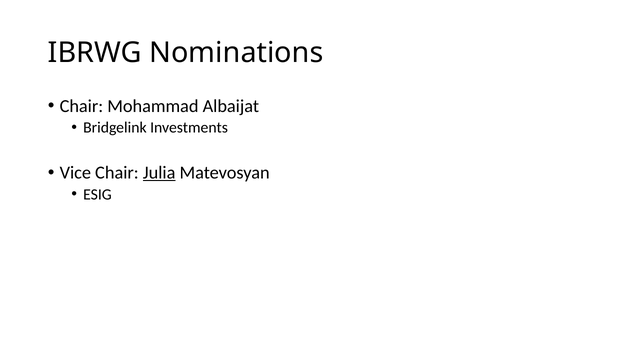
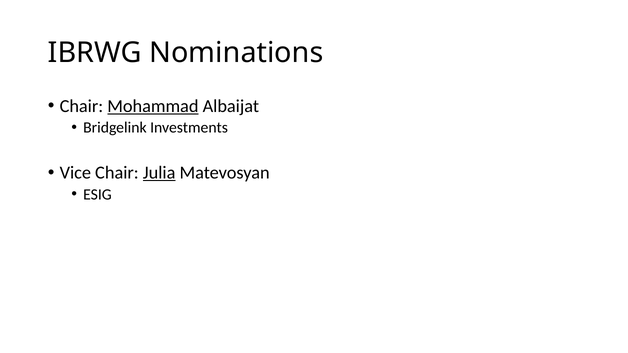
Mohammad underline: none -> present (153, 106)
